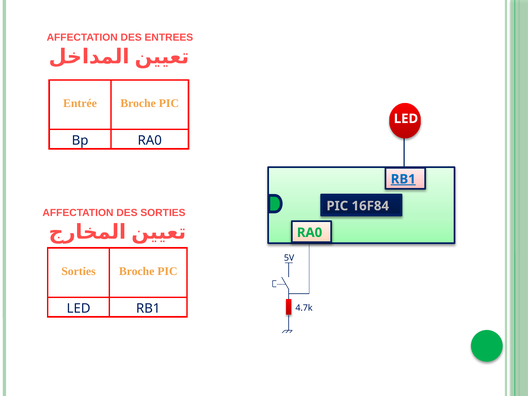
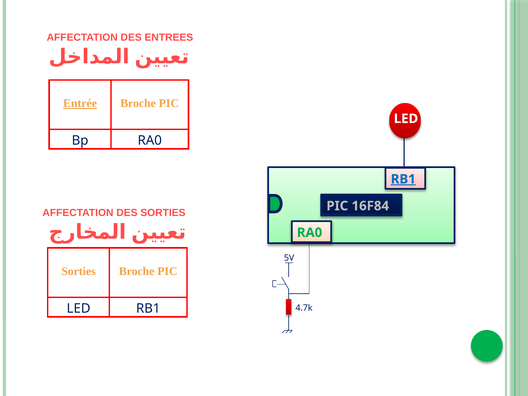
Entrée underline: none -> present (80, 103)
